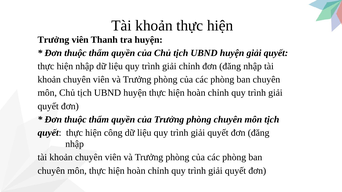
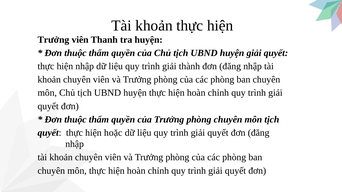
giải chỉnh: chỉnh -> thành (189, 66)
công: công -> hoặc (113, 133)
